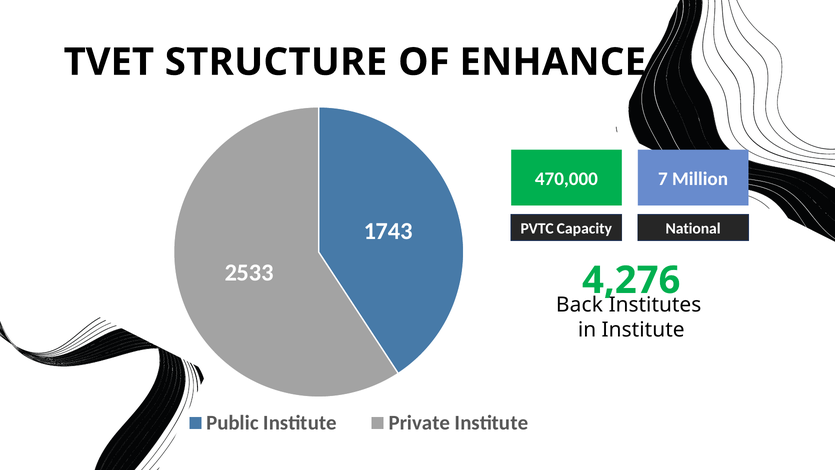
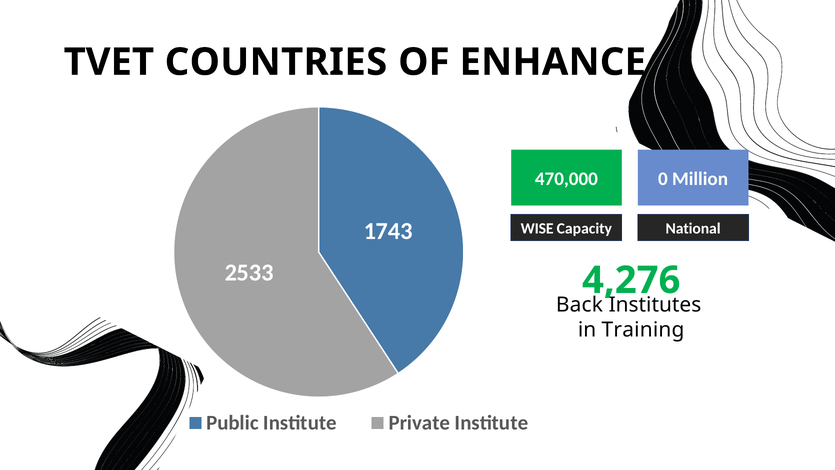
STRUCTURE: STRUCTURE -> COUNTRIES (276, 62)
7: 7 -> 0 (663, 179)
PVTC: PVTC -> WISE (537, 229)
in Institute: Institute -> Training (643, 330)
